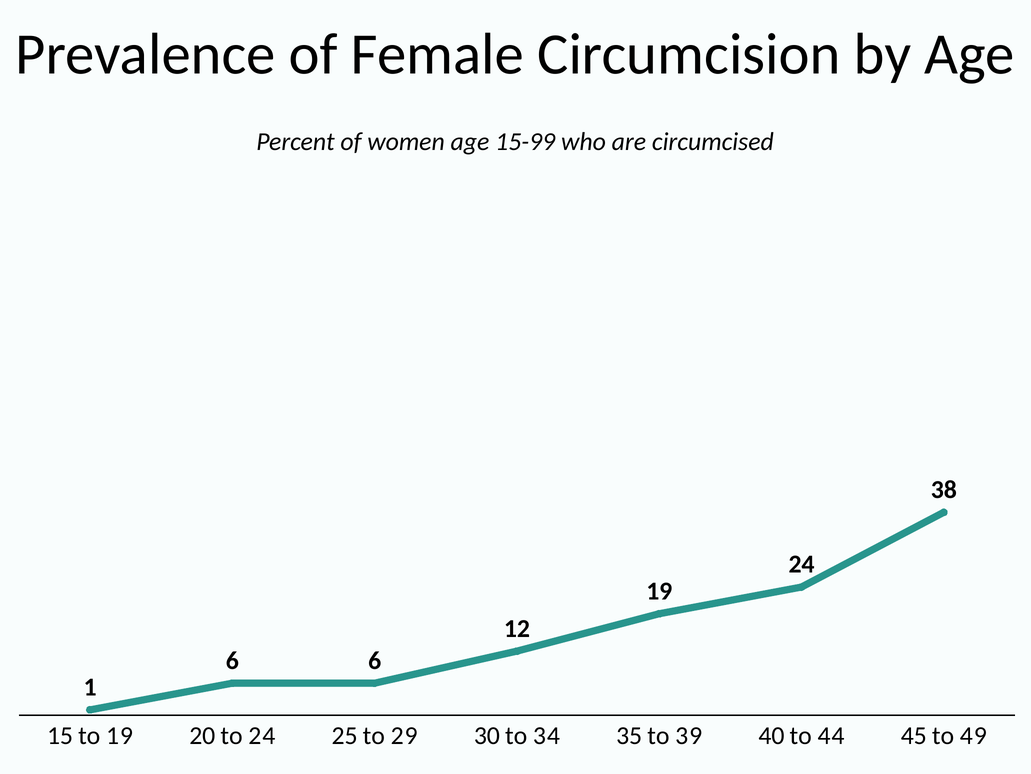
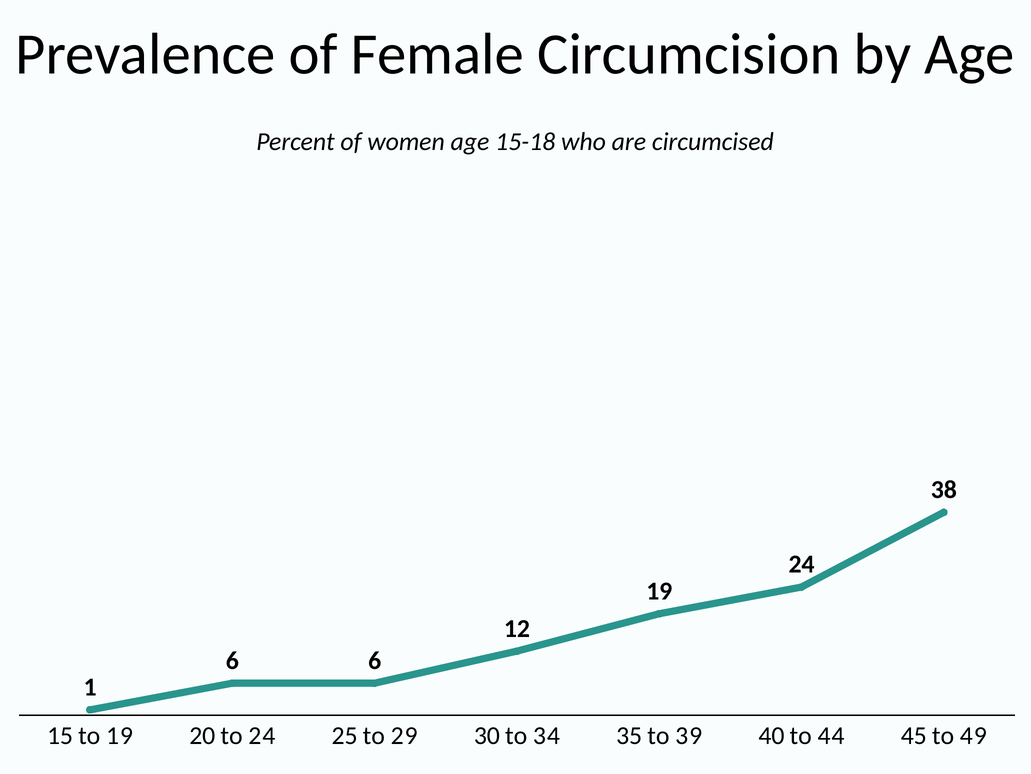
15-99: 15-99 -> 15-18 (525, 141)
